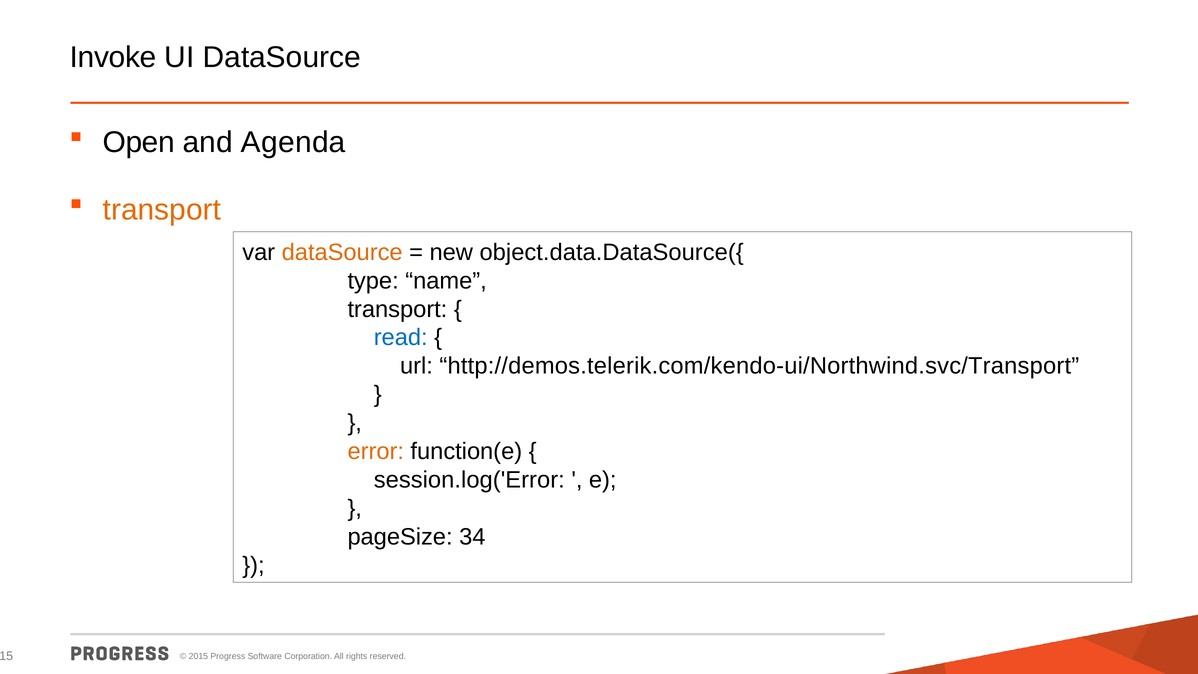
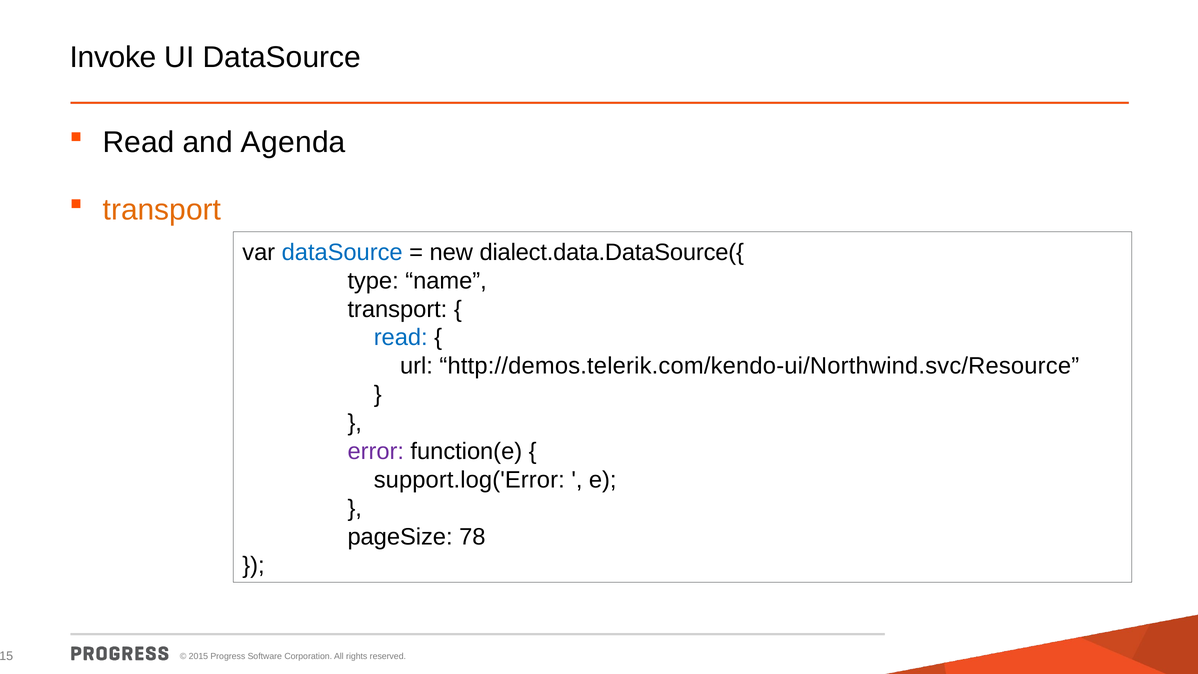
Open: Open -> Read (139, 143)
dataSource colour: orange -> blue (342, 252)
object.data.DataSource({: object.data.DataSource({ -> dialect.data.DataSource({ (612, 252)
http://demos.telerik.com/kendo-ui/Northwind.svc/Transport: http://demos.telerik.com/kendo-ui/Northwind.svc/Transport -> http://demos.telerik.com/kendo-ui/Northwind.svc/Resource (759, 366)
error colour: orange -> purple (376, 451)
session.log('Error: session.log('Error -> support.log('Error (469, 480)
34: 34 -> 78 (472, 537)
